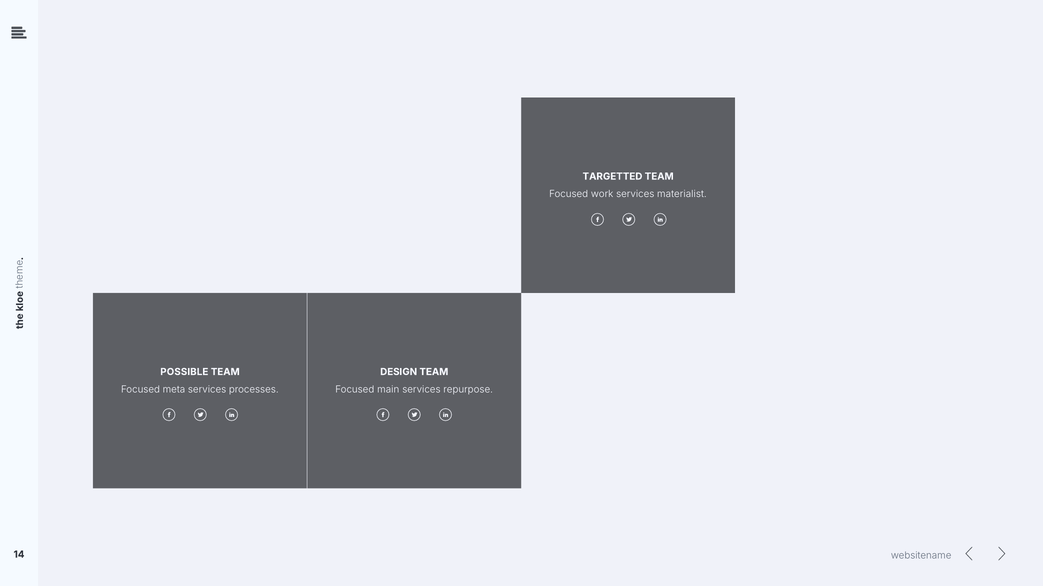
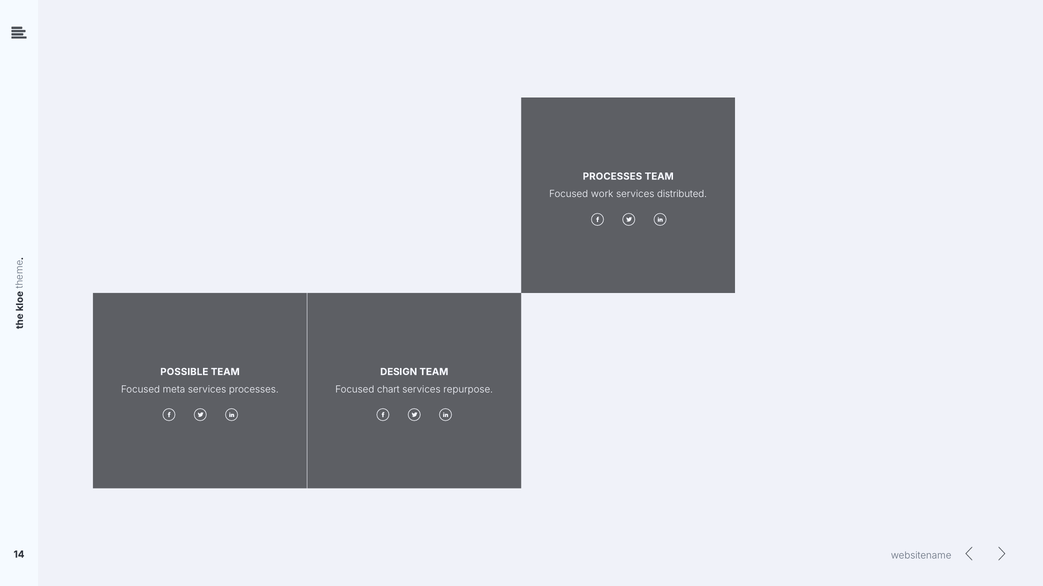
TARGETTED: TARGETTED -> PROCESSES (612, 177)
materialist: materialist -> distributed (682, 194)
main: main -> chart (388, 390)
